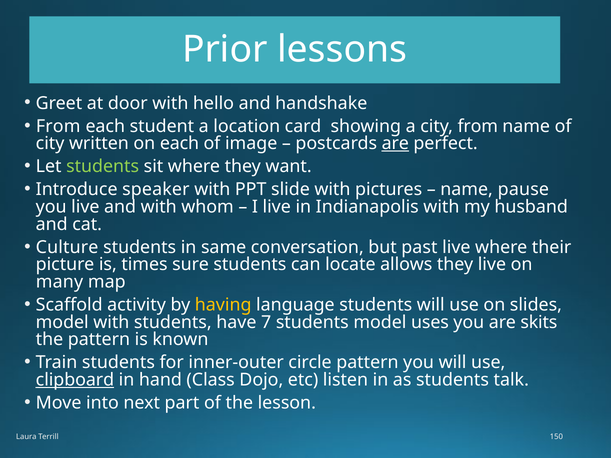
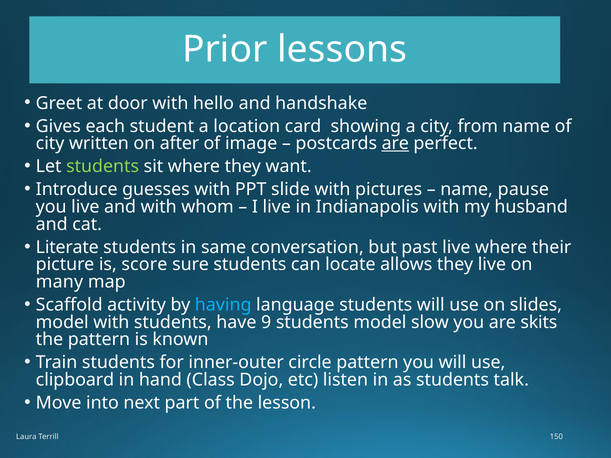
From: From -> Gives (58, 126)
on each: each -> after (179, 144)
speaker: speaker -> guesses (156, 190)
Culture: Culture -> Literate (67, 247)
times: times -> score (144, 265)
having colour: yellow -> light blue (223, 305)
7: 7 -> 9 (266, 322)
uses: uses -> slow (430, 322)
clipboard underline: present -> none (75, 380)
